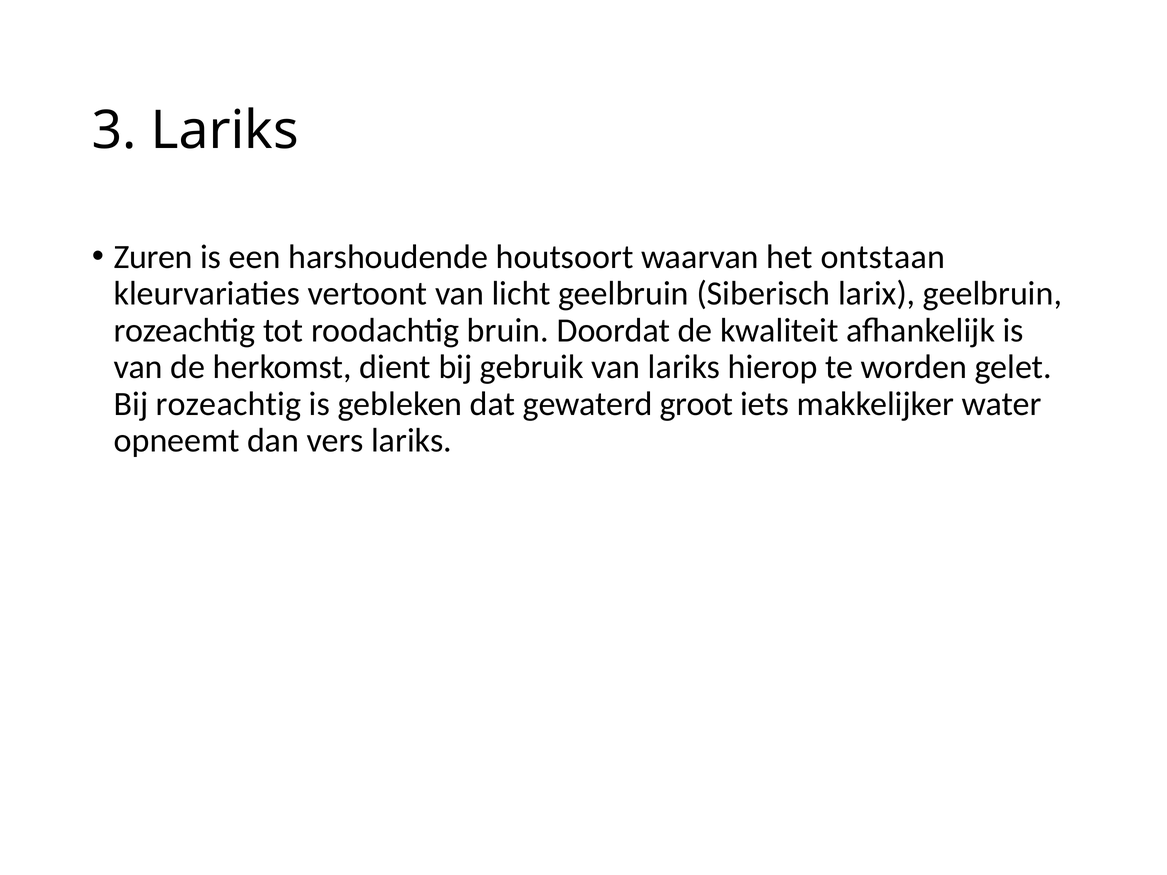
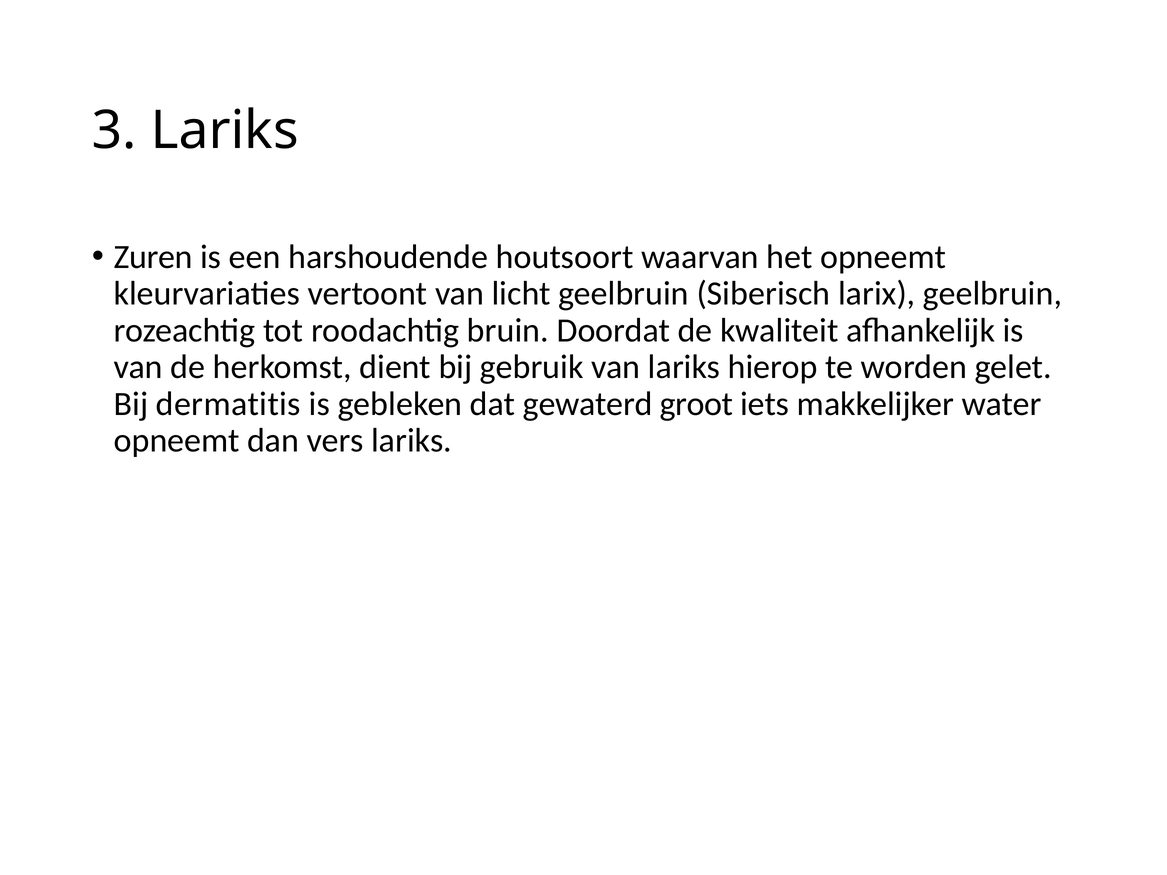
het ontstaan: ontstaan -> opneemt (883, 257)
Bij rozeachtig: rozeachtig -> dermatitis (228, 404)
